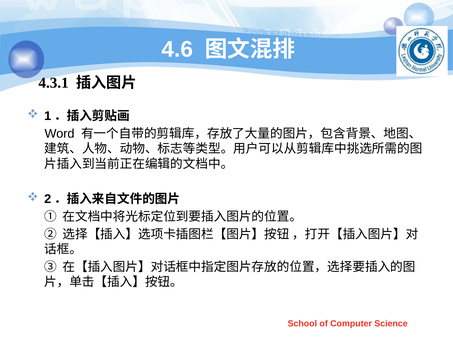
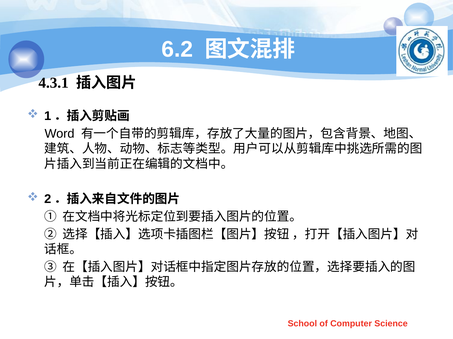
4.6: 4.6 -> 6.2 (177, 50)
